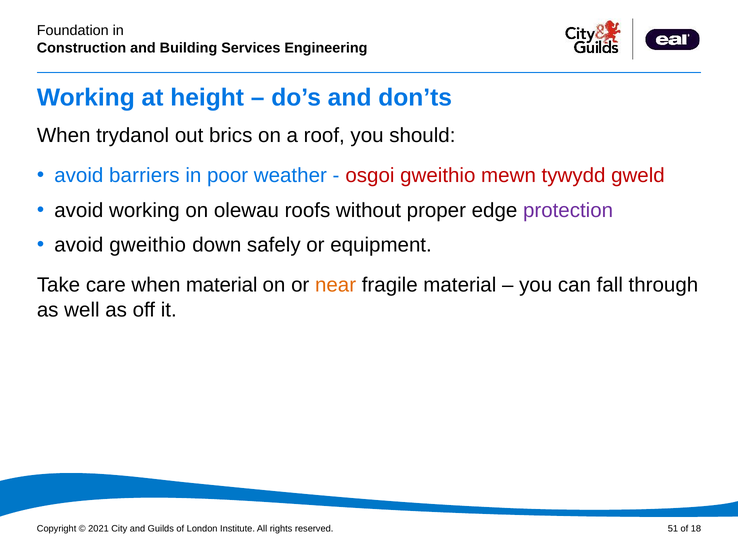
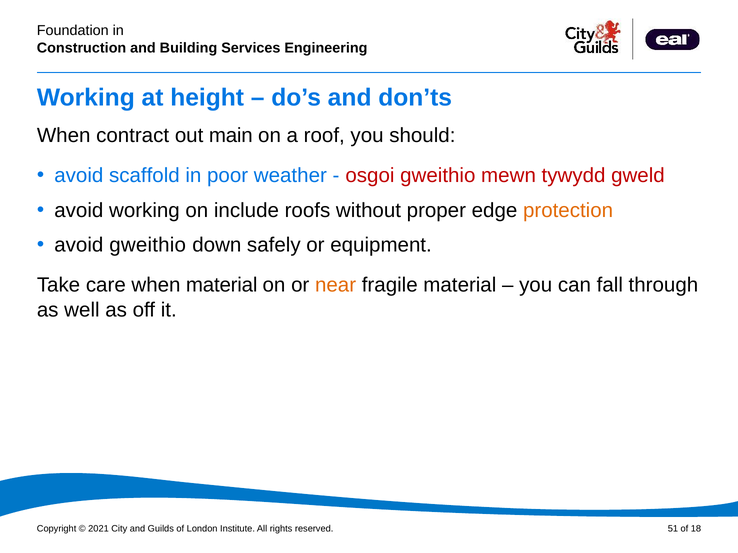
trydanol: trydanol -> contract (133, 136)
brics: brics -> main (231, 136)
barriers: barriers -> scaffold (144, 176)
olewau: olewau -> include (246, 211)
protection colour: purple -> orange (568, 211)
